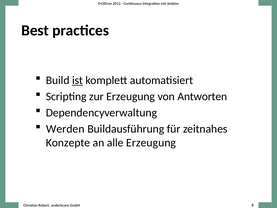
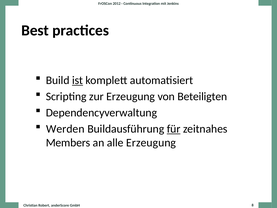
Antworten: Antworten -> Beteiligten (202, 96)
für underline: none -> present (174, 129)
Konzepte: Konzepte -> Members (68, 143)
